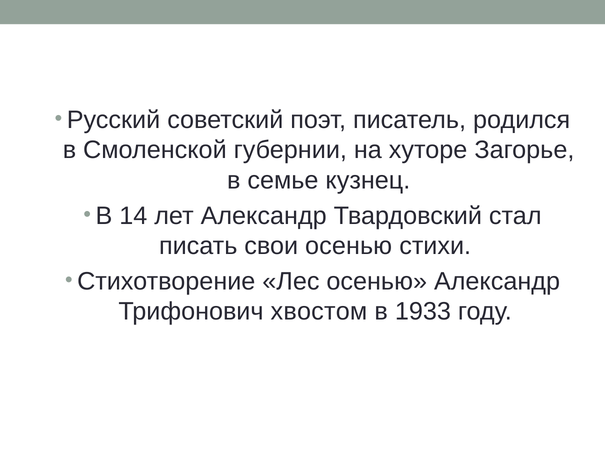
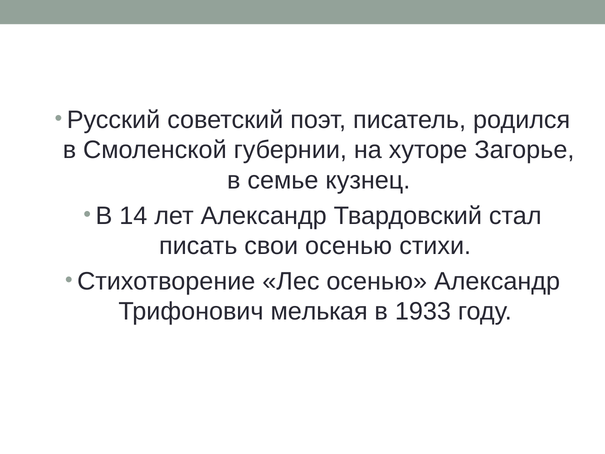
хвостом: хвостом -> мелькая (319, 311)
